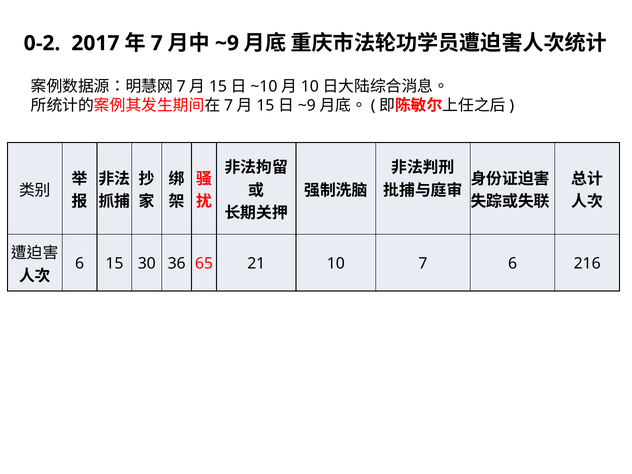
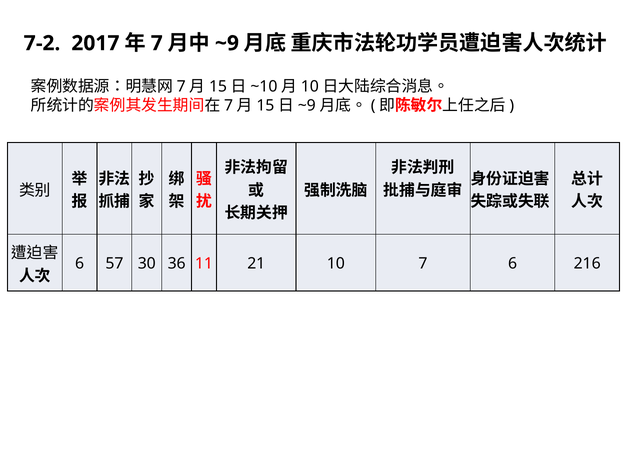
0-2: 0-2 -> 7-2 (42, 43)
15: 15 -> 57 (114, 264)
65: 65 -> 11 (204, 264)
